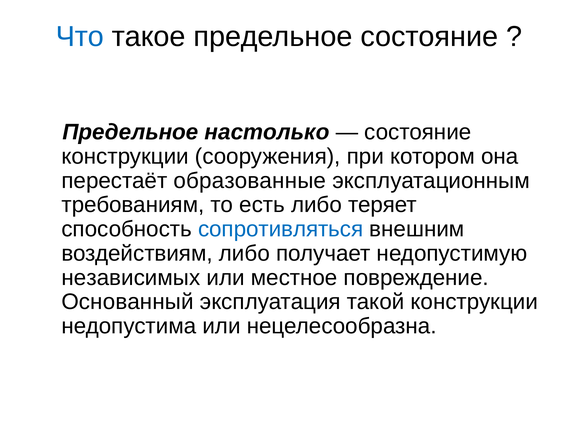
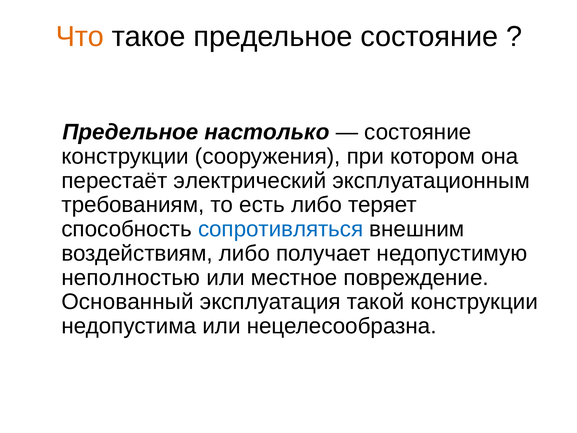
Что colour: blue -> orange (80, 37)
образованные: образованные -> электрический (250, 181)
независимых: независимых -> неполностью (131, 278)
